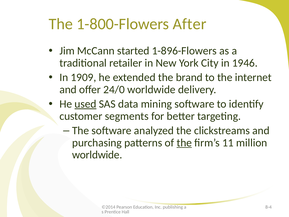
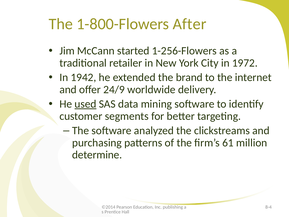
1-896-Flowers: 1-896-Flowers -> 1-256-Flowers (184, 51)
1946: 1946 -> 1972 (245, 63)
1909: 1909 -> 1942 (83, 77)
24/0: 24/0 -> 24/9 (114, 89)
the underline: present -> none (184, 143)
11: 11 -> 61 (228, 143)
worldwide: worldwide -> determine (97, 155)
